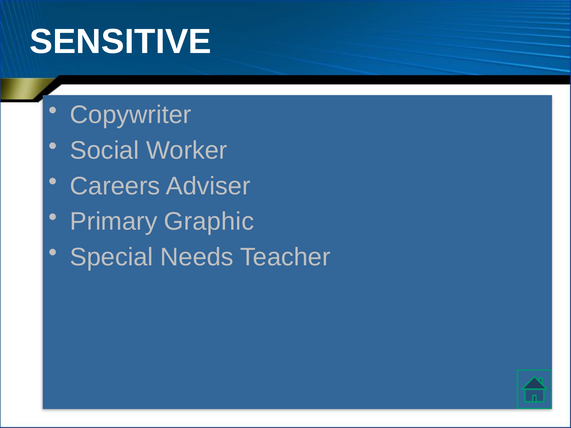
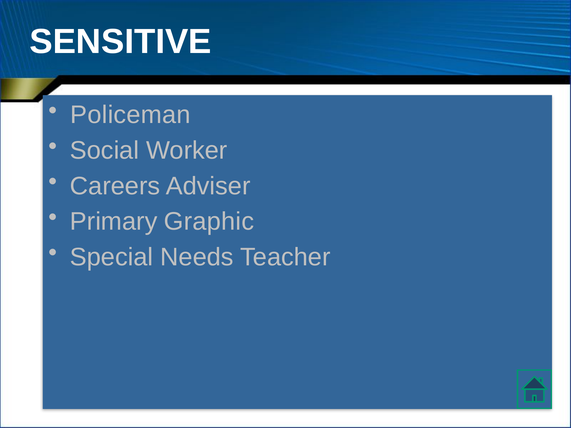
Copywriter: Copywriter -> Policeman (131, 115)
